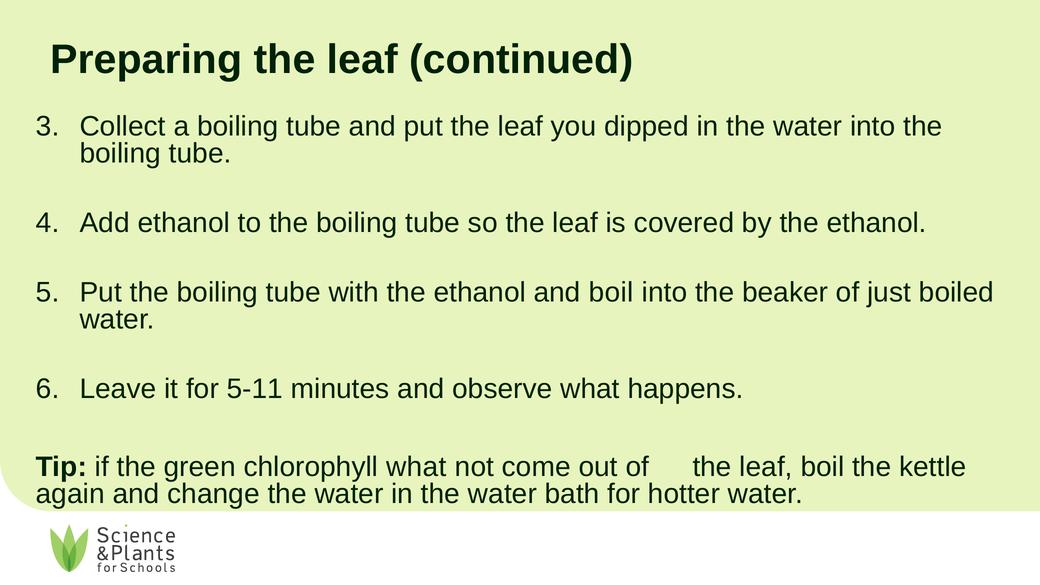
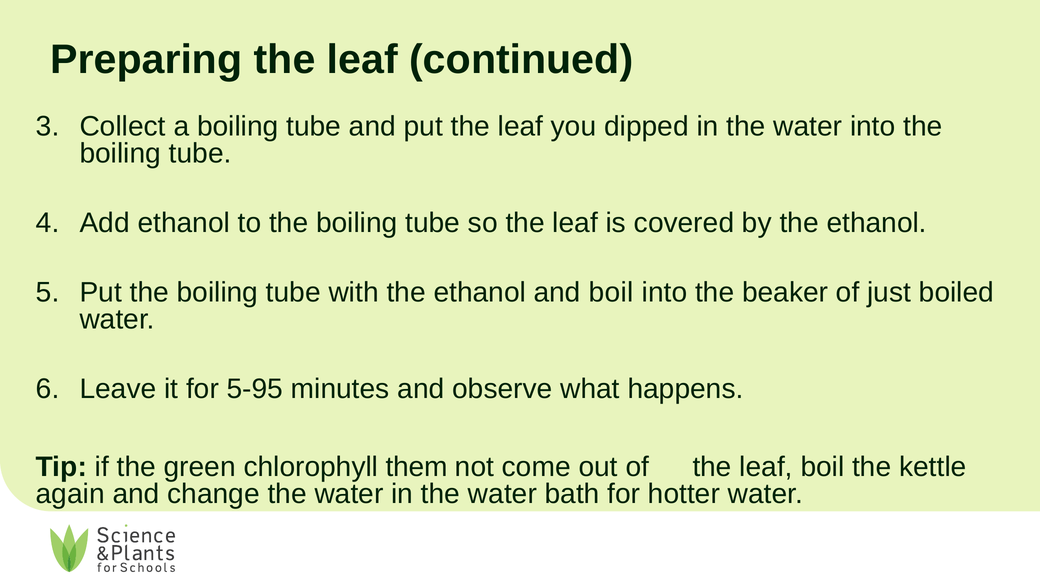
5-11: 5-11 -> 5-95 (255, 389)
chlorophyll what: what -> them (417, 467)
